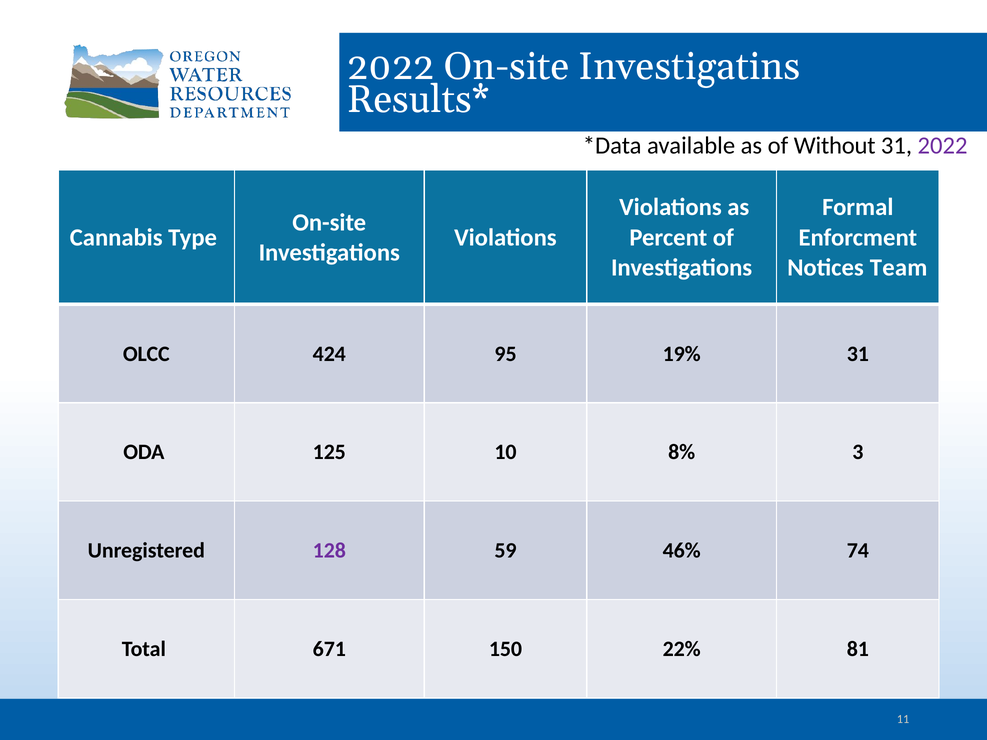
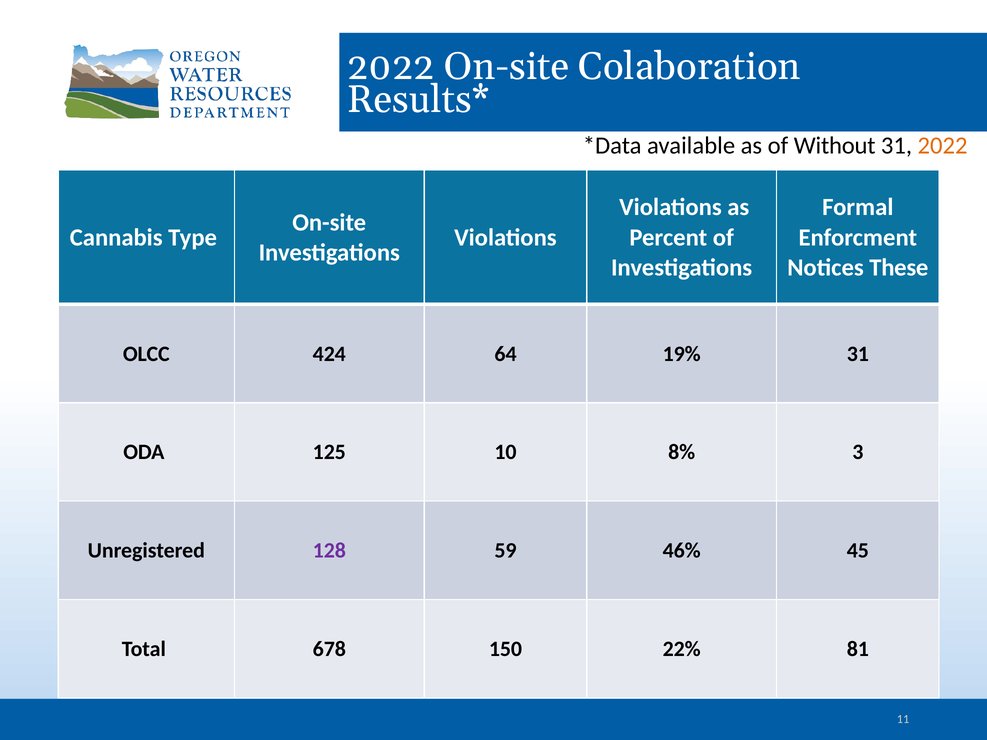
Investigatins: Investigatins -> Colaboration (689, 67)
2022 colour: purple -> orange (943, 146)
Team: Team -> These (899, 268)
95: 95 -> 64 (506, 354)
74: 74 -> 45 (858, 551)
671: 671 -> 678 (329, 649)
